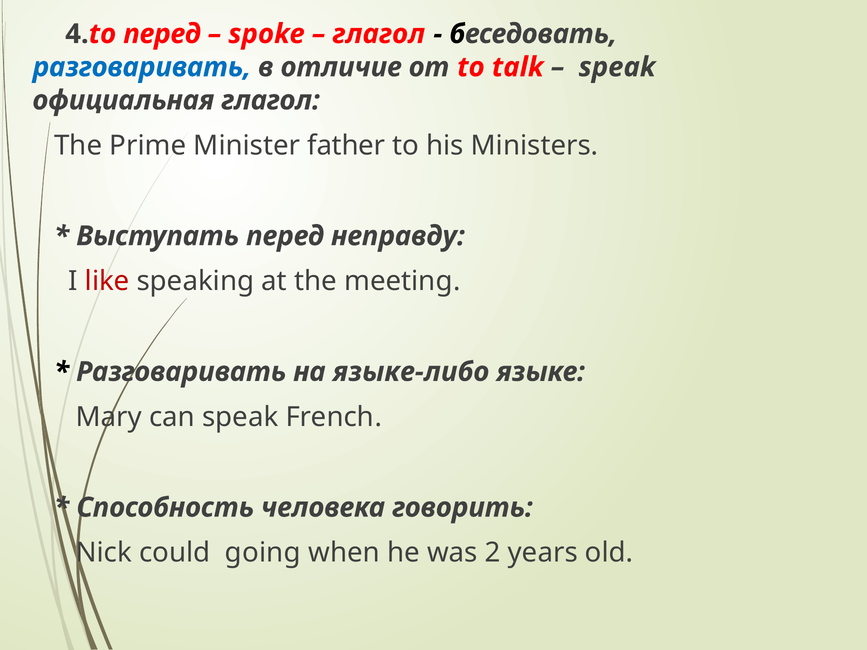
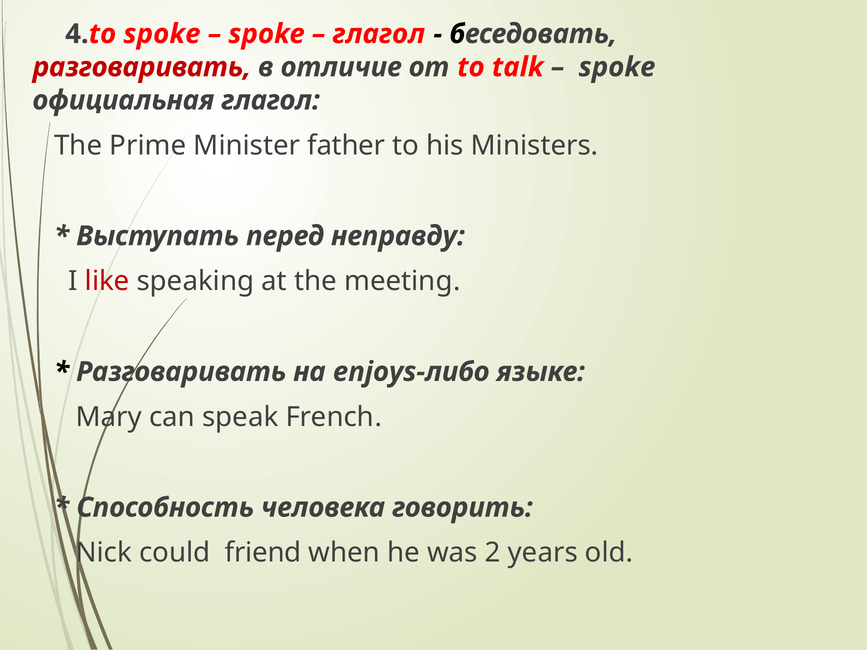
4.to перед: перед -> spoke (162, 34)
разговаривать colour: blue -> red (142, 67)
speak: speak -> spoke (617, 67)
языке-либо: языке-либо -> enjoys-либо (411, 372)
going: going -> friend (263, 553)
